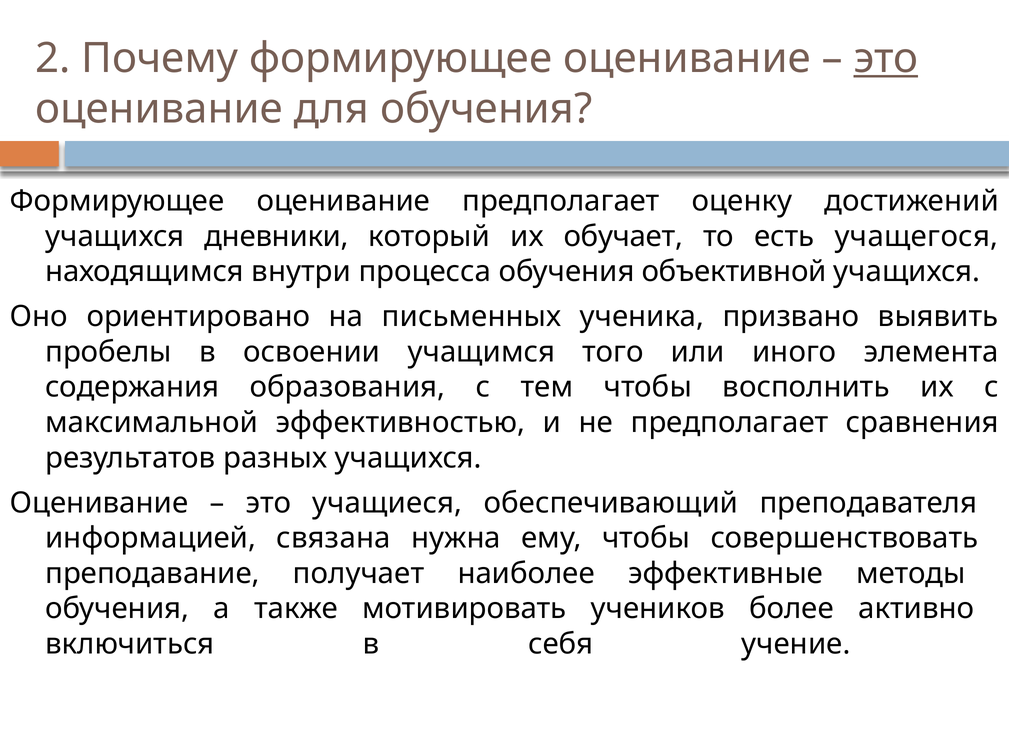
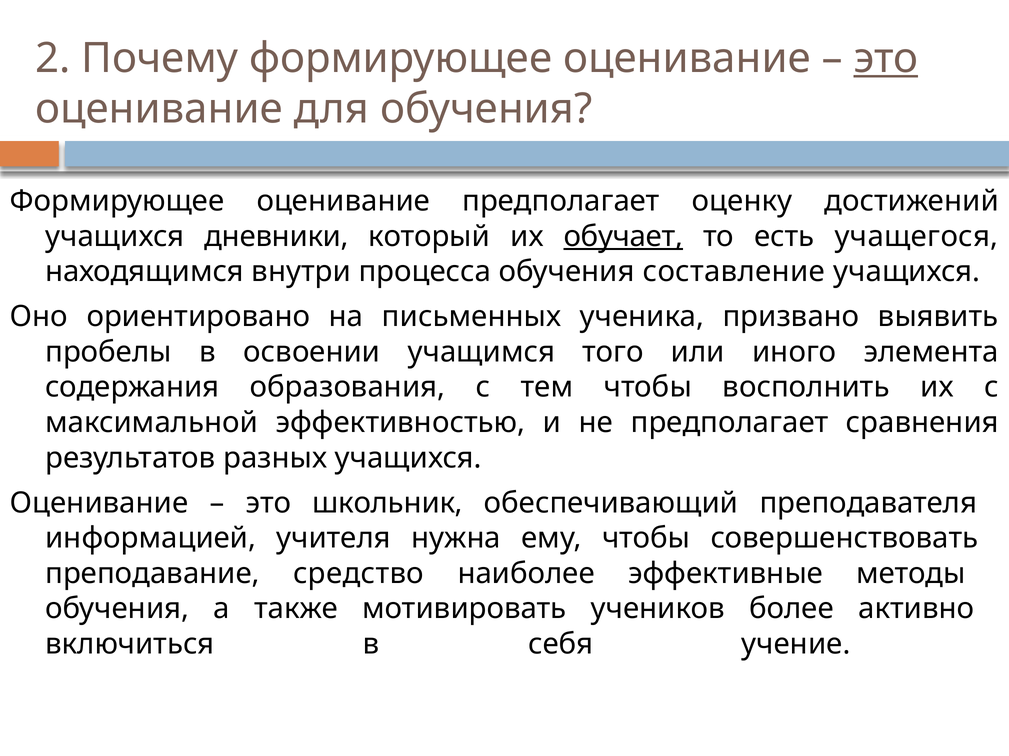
обучает underline: none -> present (623, 237)
объективной: объективной -> составление (734, 272)
учащиеся: учащиеся -> школьник (388, 503)
связана: связана -> учителя (334, 539)
получает: получает -> средство (358, 574)
